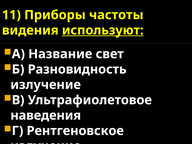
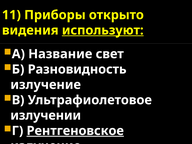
частоты: частоты -> открыто (116, 15)
наведения: наведения -> излучении (46, 115)
Рентгеновское underline: none -> present (75, 131)
